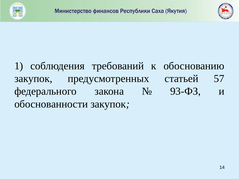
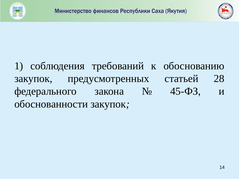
57: 57 -> 28 (219, 79)
93-ФЗ: 93-ФЗ -> 45-ФЗ (185, 91)
